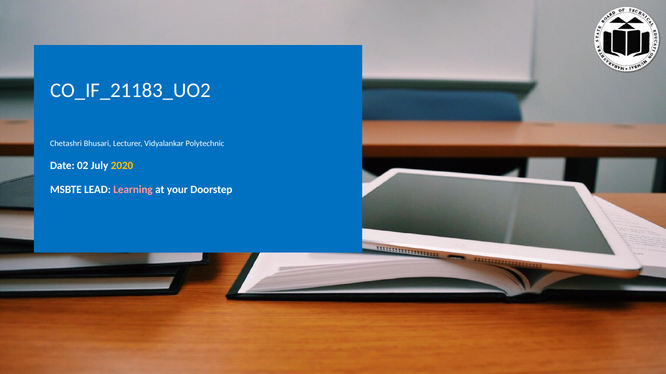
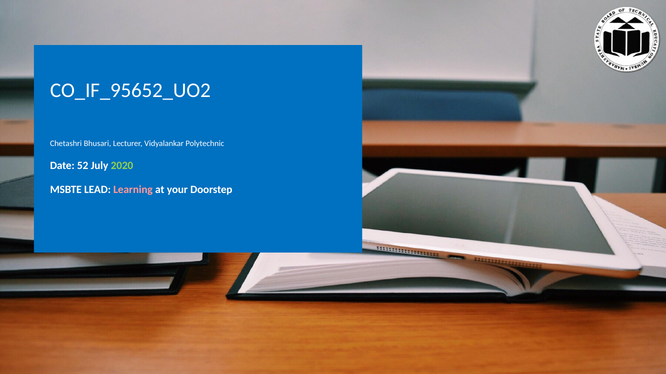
CO_IF_21183_UO2: CO_IF_21183_UO2 -> CO_IF_95652_UO2 (130, 91)
02: 02 -> 52 (83, 166)
2020 colour: yellow -> light green (122, 166)
